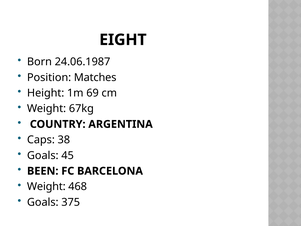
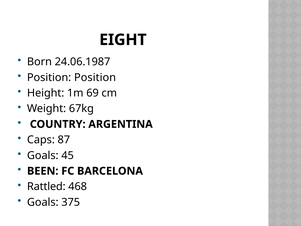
Position Matches: Matches -> Position (95, 77)
38: 38 -> 87 (64, 140)
Weight: Weight -> Rattled (46, 186)
